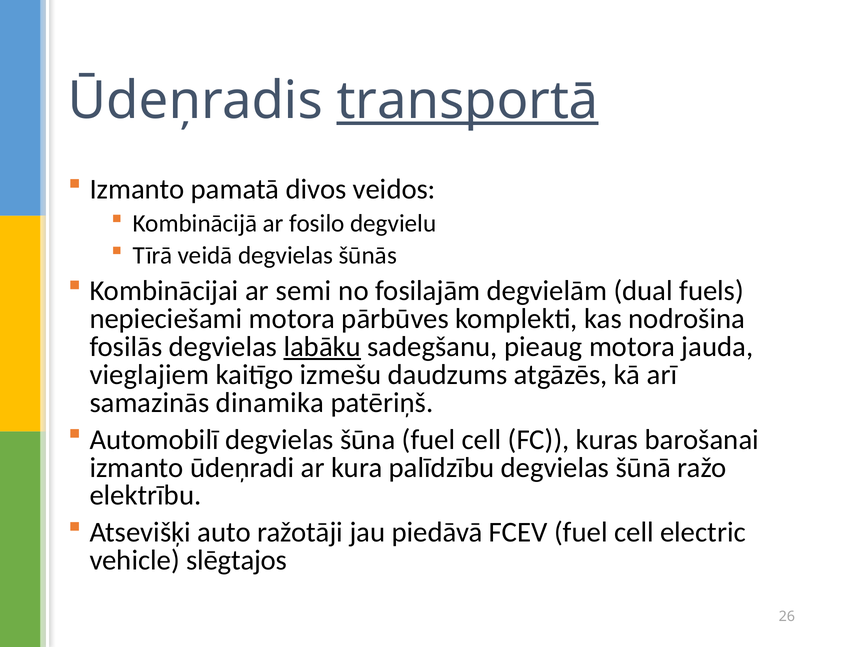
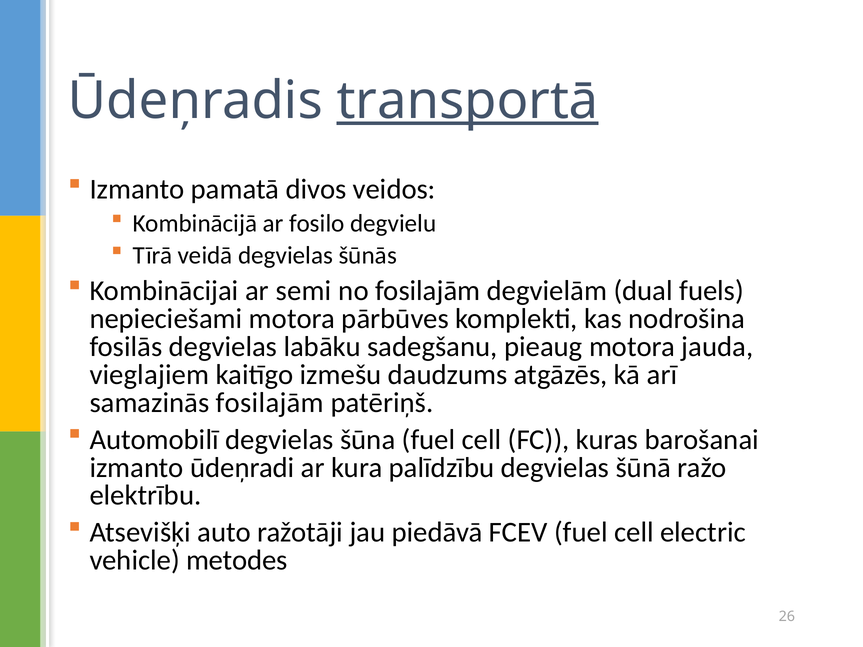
labāku underline: present -> none (322, 347)
samazinās dinamika: dinamika -> fosilajām (270, 403)
slēgtajos: slēgtajos -> metodes (237, 561)
